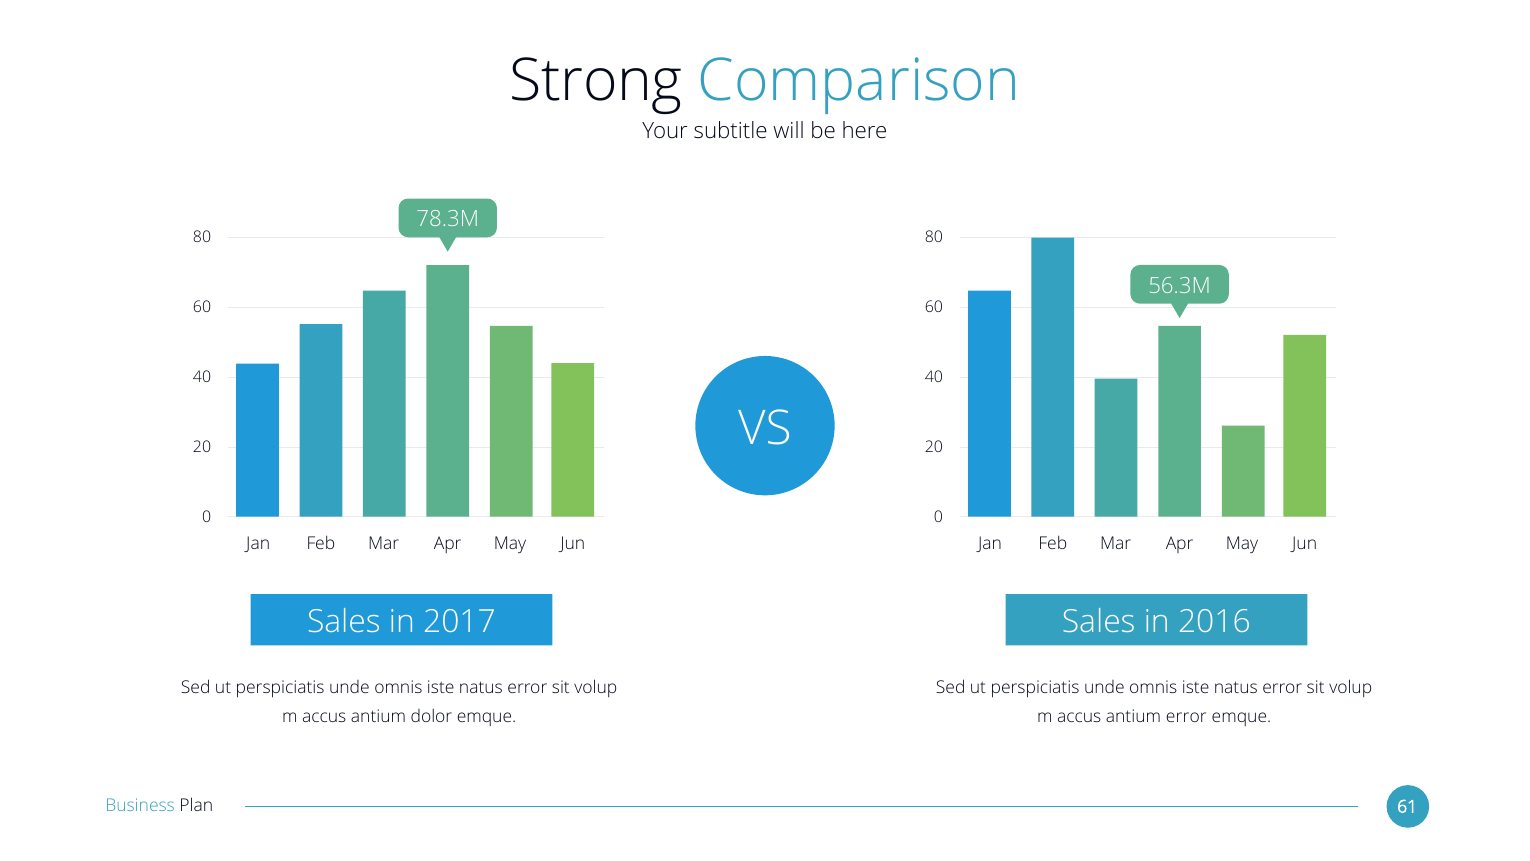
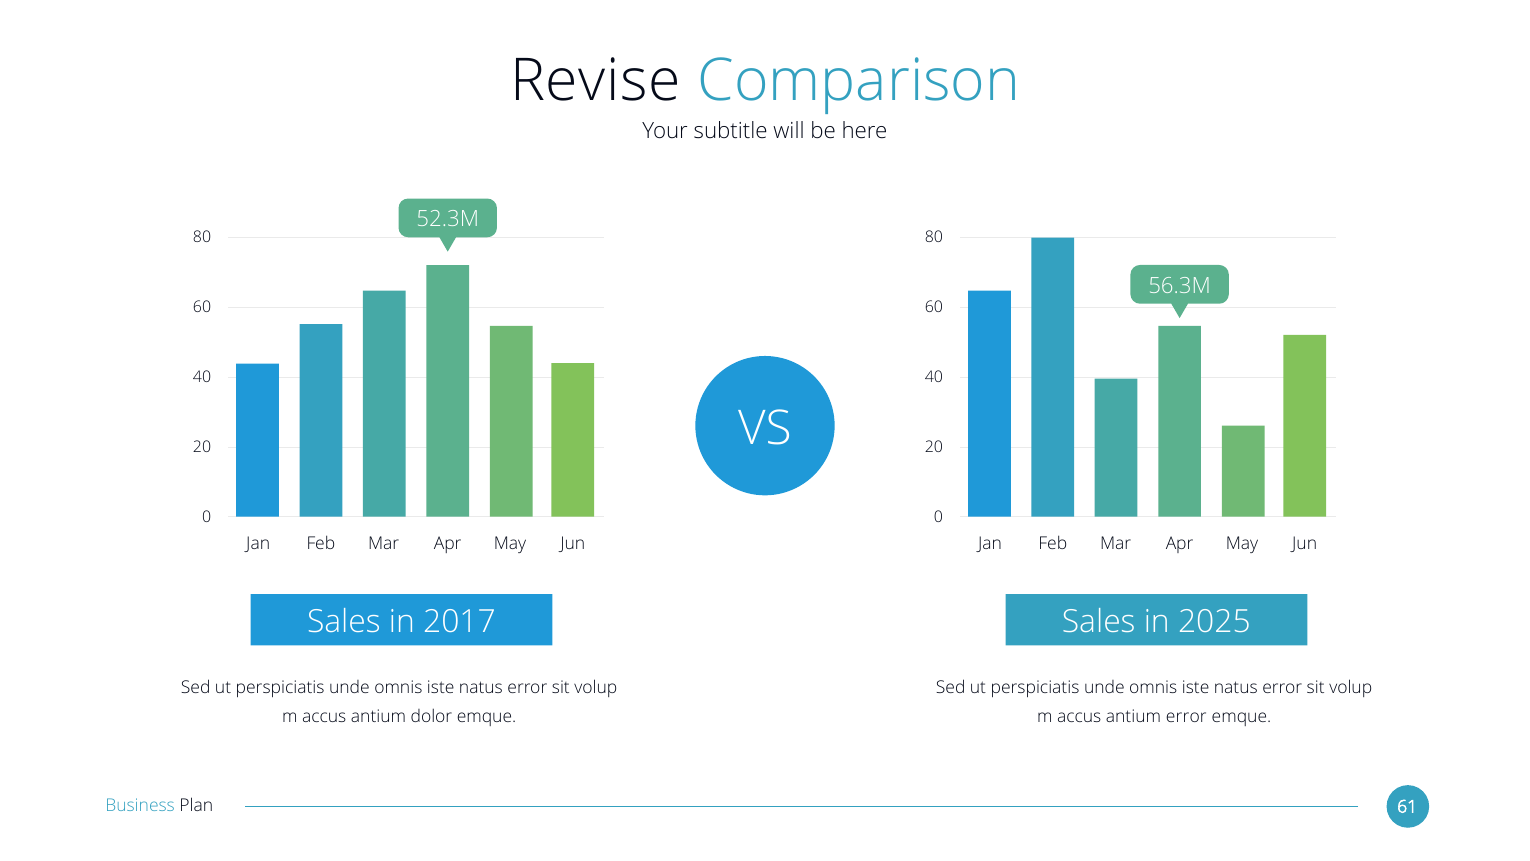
Strong: Strong -> Revise (596, 81)
78.3M: 78.3M -> 52.3M (448, 219)
2016: 2016 -> 2025 (1214, 622)
